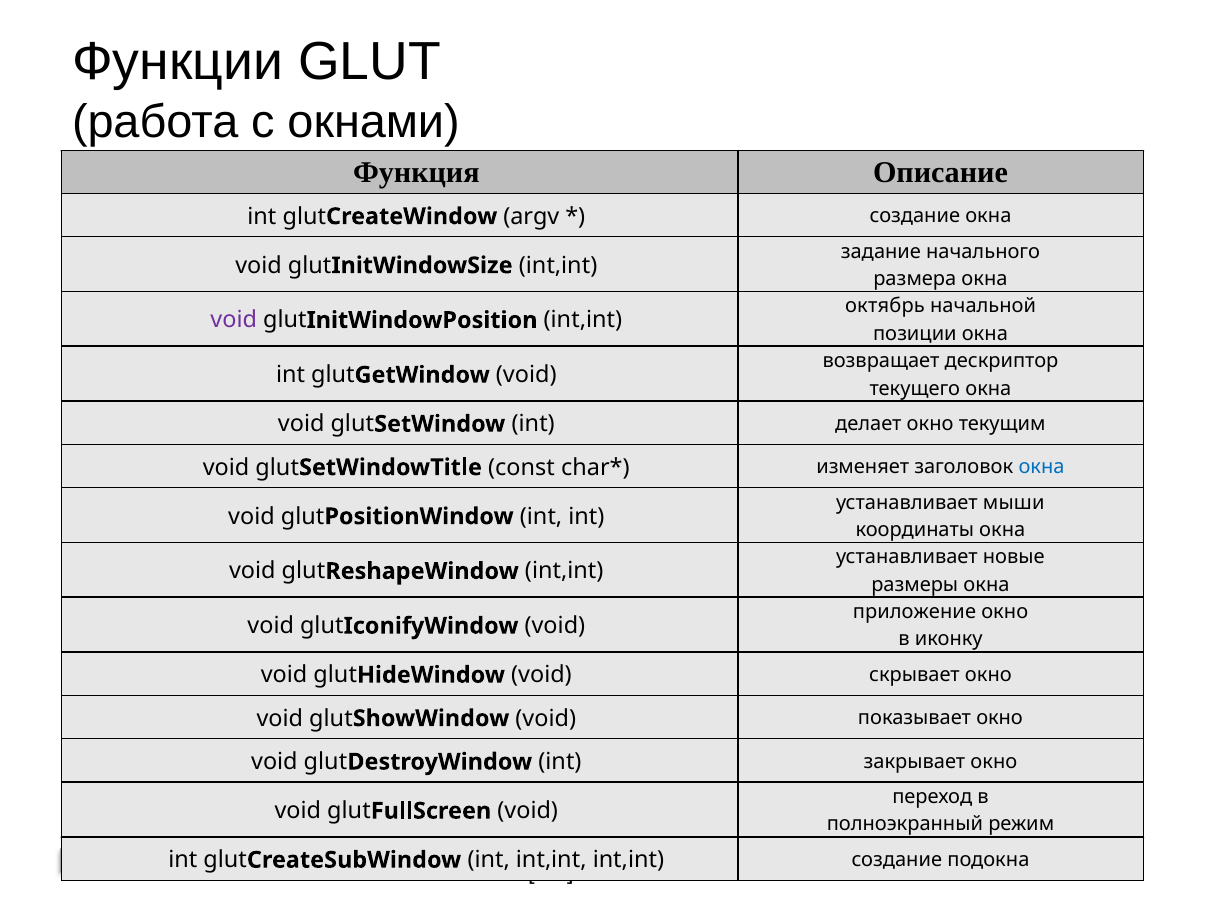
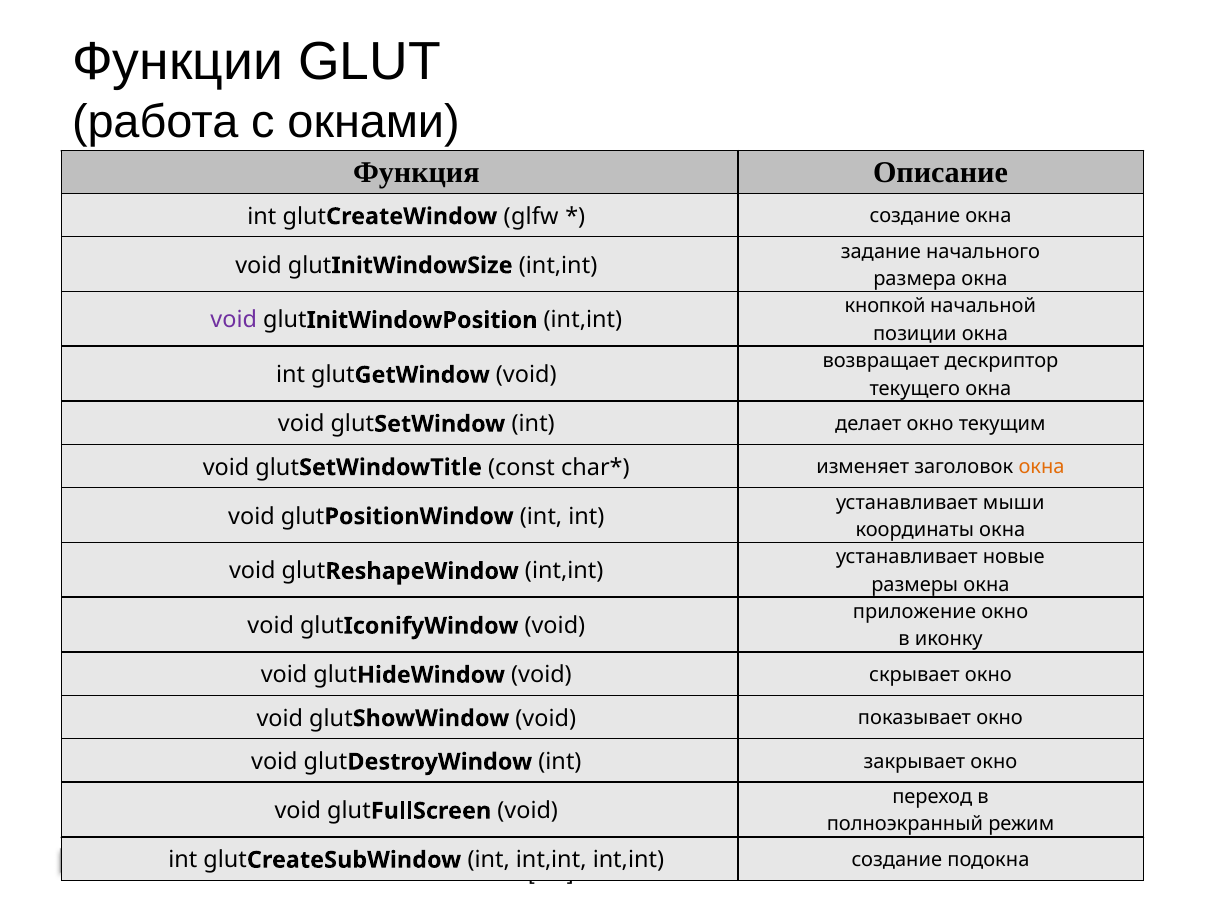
argv: argv -> glfw (531, 216)
октябрь: октябрь -> кнопкой (885, 306)
окна colour: blue -> orange (1042, 467)
